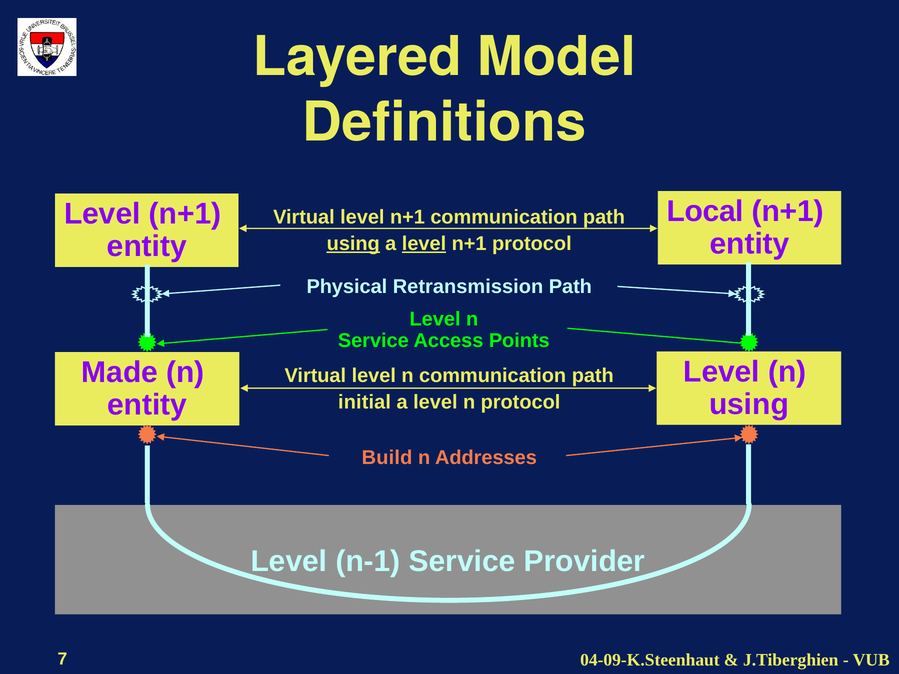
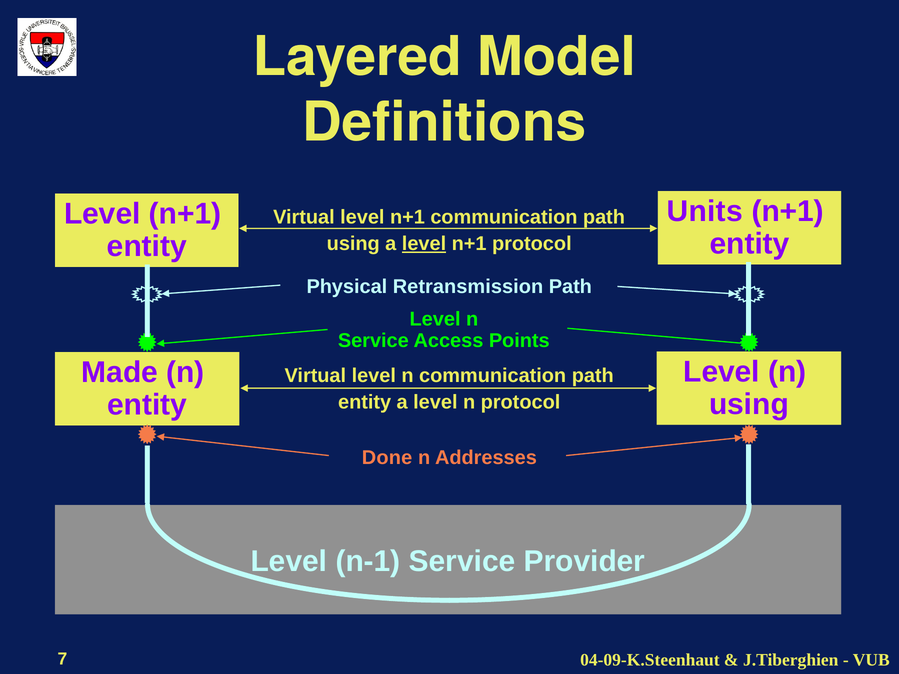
Local: Local -> Units (705, 212)
using underline: present -> none (353, 244)
initial: initial -> entity (365, 402)
Build: Build -> Done (387, 458)
